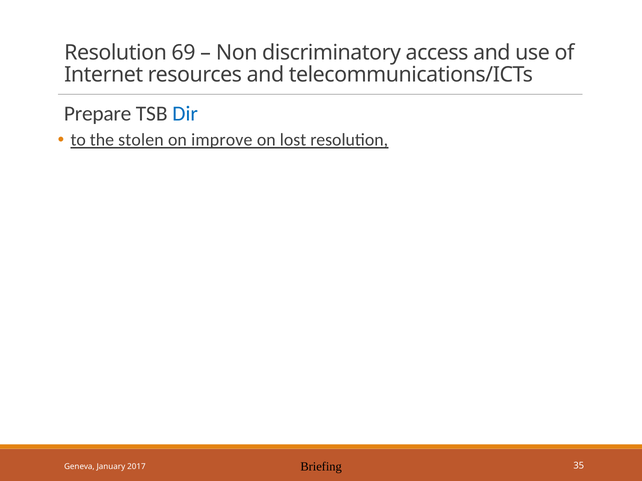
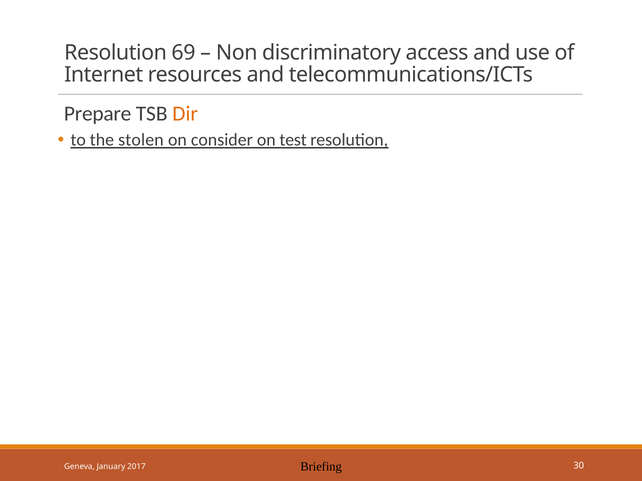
Dir colour: blue -> orange (185, 114)
improve: improve -> consider (222, 140)
lost: lost -> test (293, 140)
35: 35 -> 30 (579, 466)
